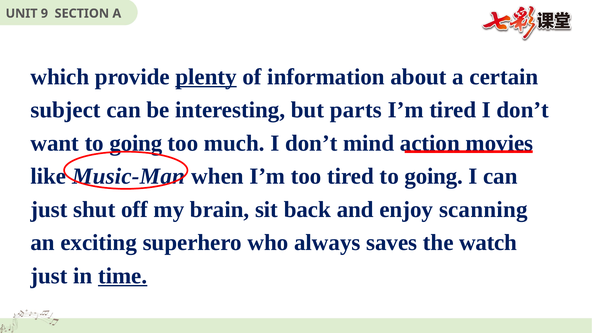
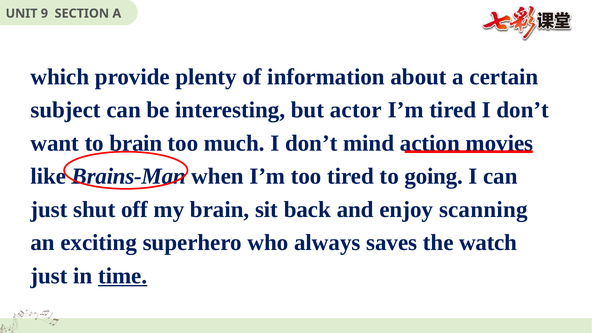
plenty underline: present -> none (206, 77)
parts: parts -> actor (356, 110)
want to going: going -> brain (136, 143)
Music-Man: Music-Man -> Brains-Man (129, 176)
